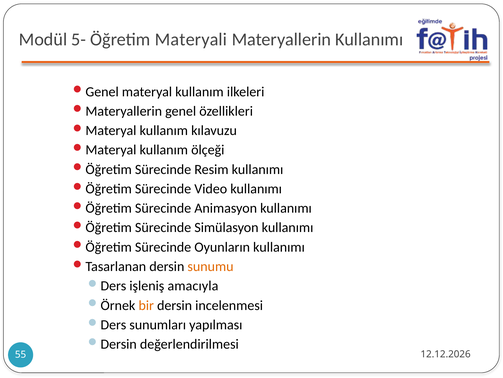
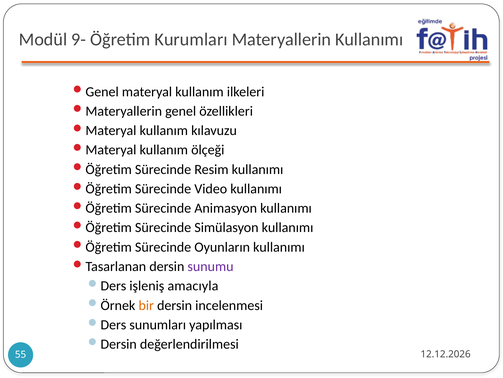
5-: 5- -> 9- (79, 39)
Materyali: Materyali -> Kurumları (191, 39)
sunumu colour: orange -> purple (210, 266)
